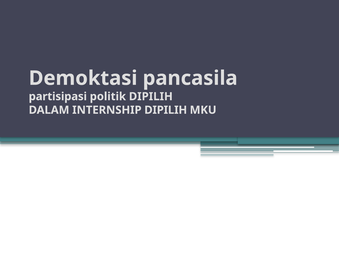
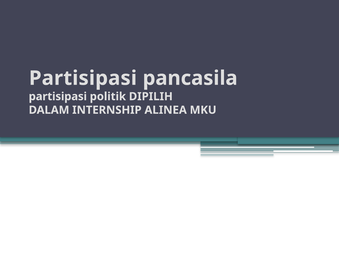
Demoktasi: Demoktasi -> Partisipasi (83, 78)
INTERNSHIP DIPILIH: DIPILIH -> ALINEA (166, 110)
